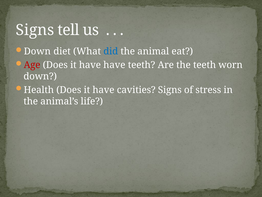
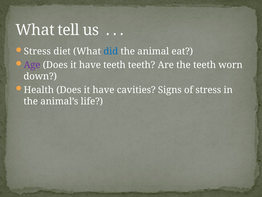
Signs: Signs -> What (35, 30)
Down: Down -> Stress (37, 51)
Age colour: red -> purple (32, 65)
have have: have -> teeth (114, 65)
